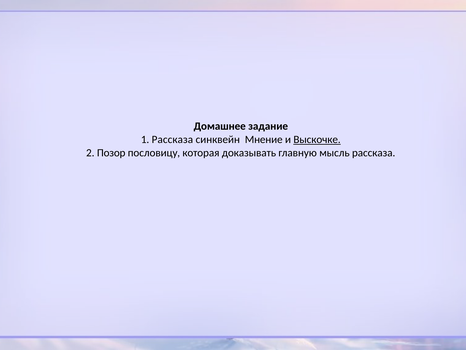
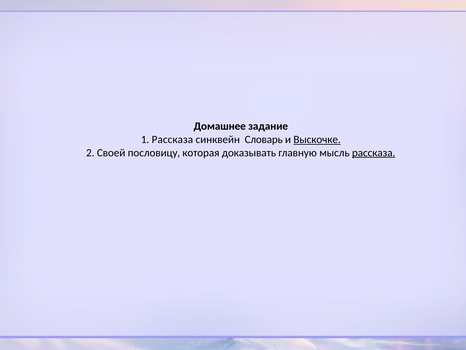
Мнение: Мнение -> Словарь (264, 139)
Позор: Позор -> Своей (111, 153)
рассказа underline: none -> present (374, 153)
